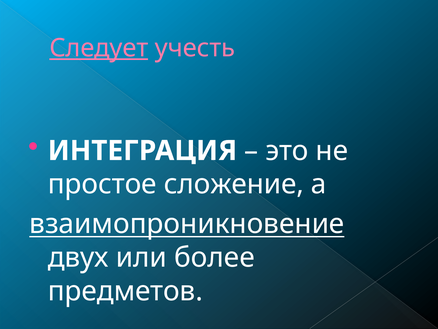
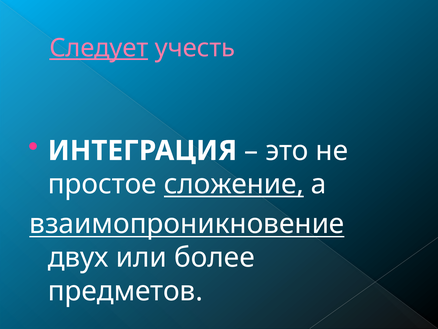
сложение underline: none -> present (234, 184)
